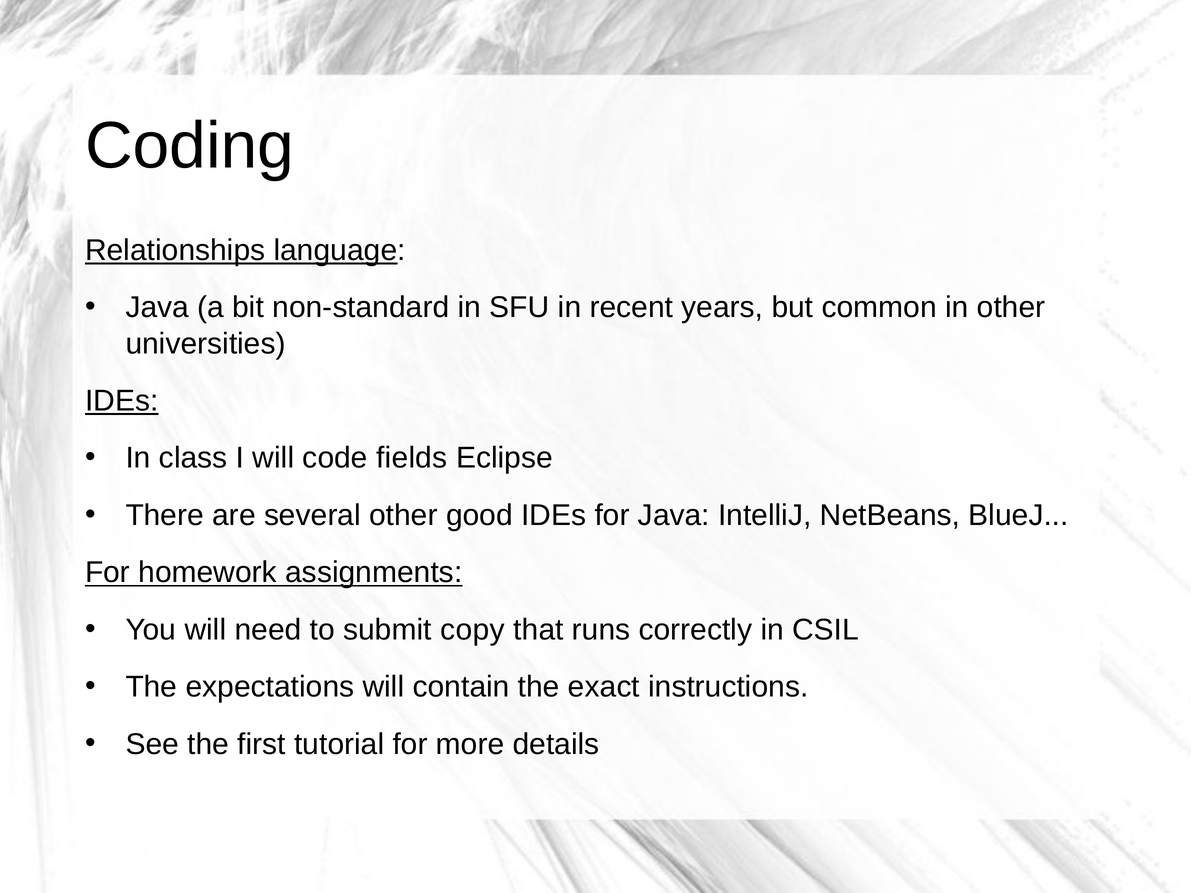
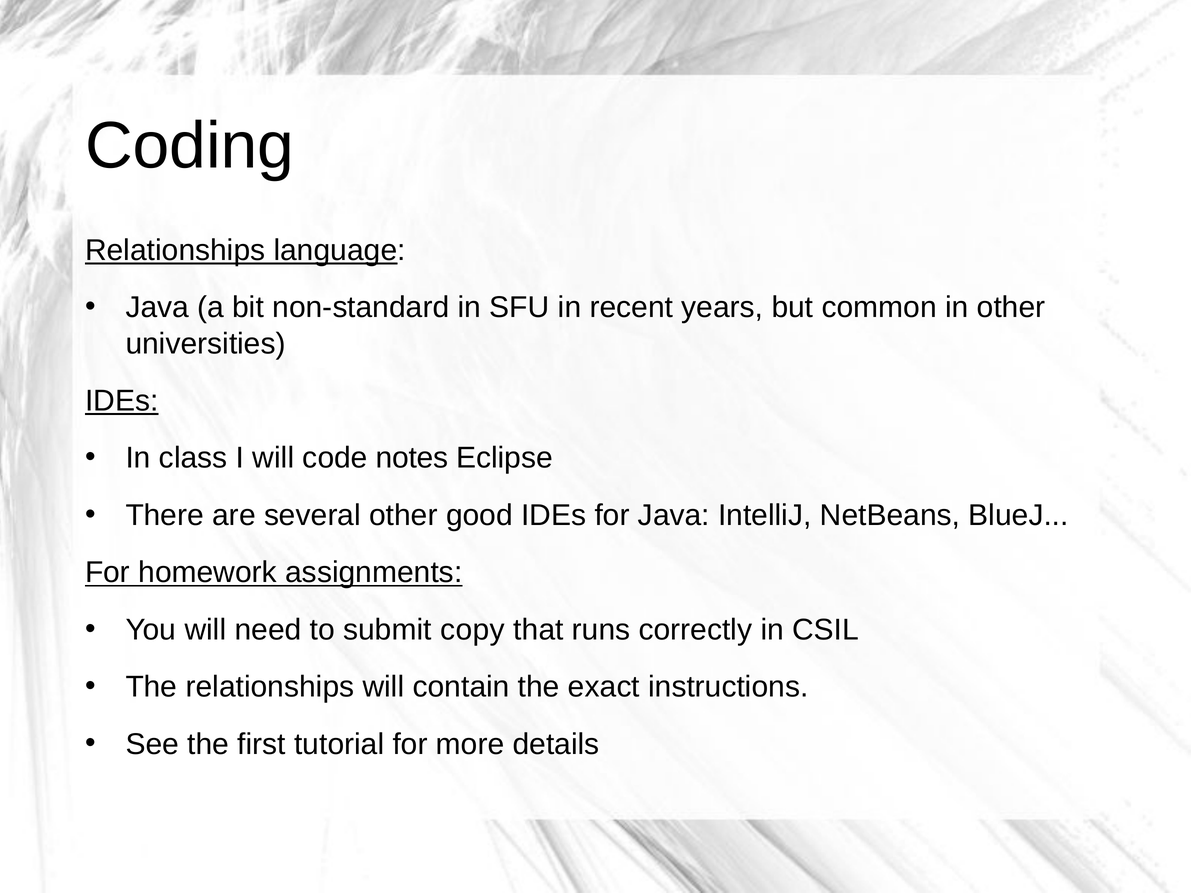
fields: fields -> notes (412, 458)
The expectations: expectations -> relationships (270, 687)
